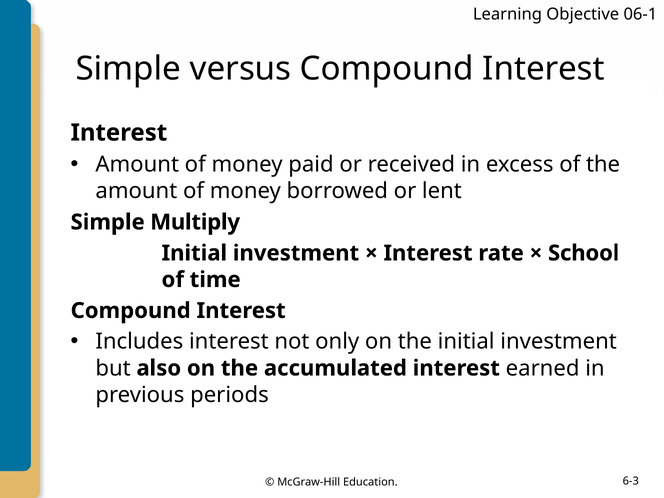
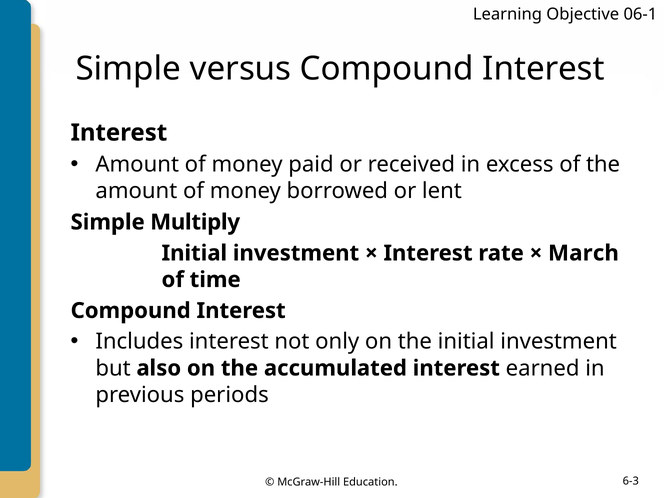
School: School -> March (583, 253)
